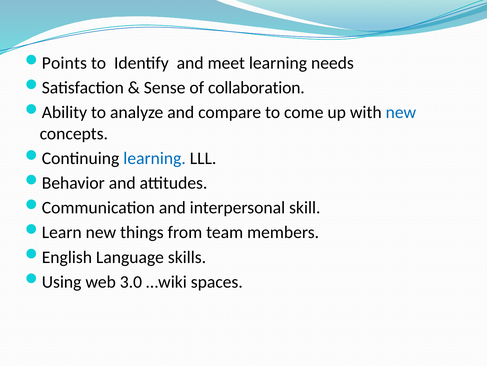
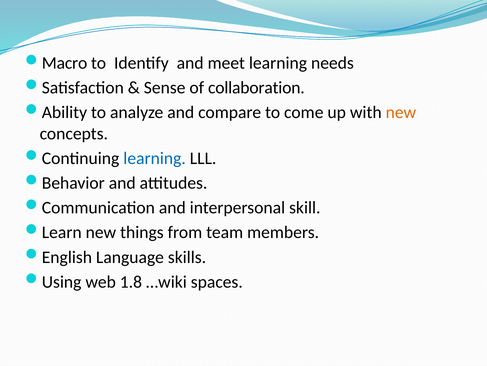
Points: Points -> Macro (65, 63)
new colour: blue -> orange (401, 112)
3.0: 3.0 -> 1.8 (131, 281)
